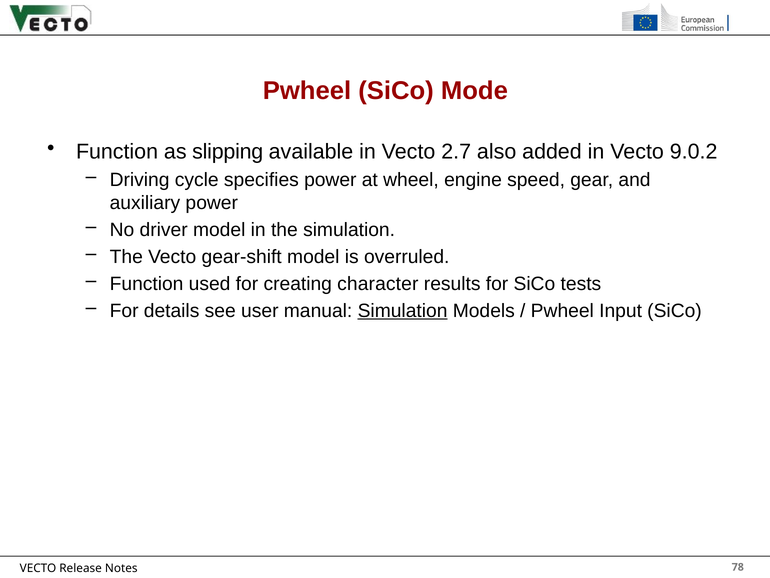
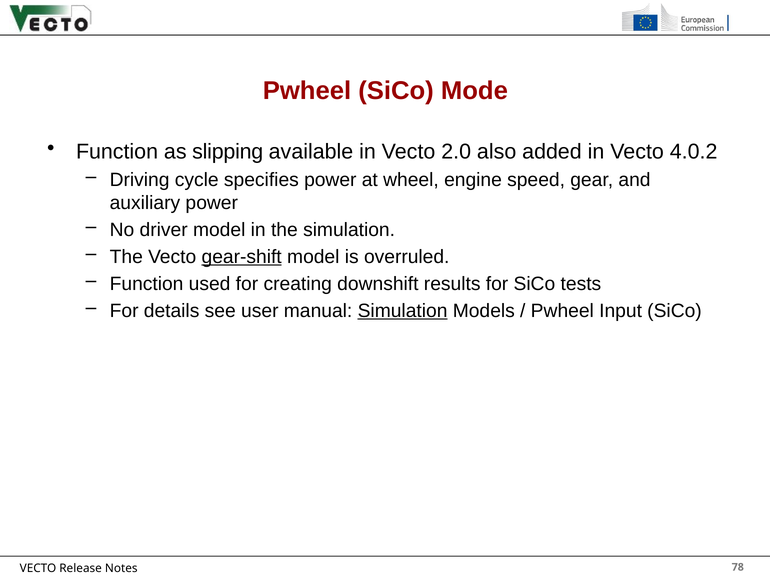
2.7: 2.7 -> 2.0 (456, 151)
9.0.2: 9.0.2 -> 4.0.2 (694, 151)
gear-shift underline: none -> present (242, 257)
character: character -> downshift (378, 283)
